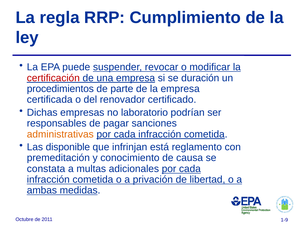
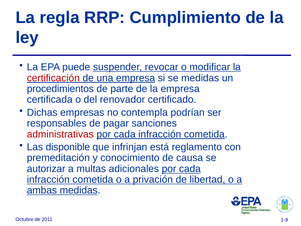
se duración: duración -> medidas (200, 78)
laboratorio: laboratorio -> contempla (144, 112)
administrativas colour: orange -> red (60, 134)
constata: constata -> autorizar (46, 169)
